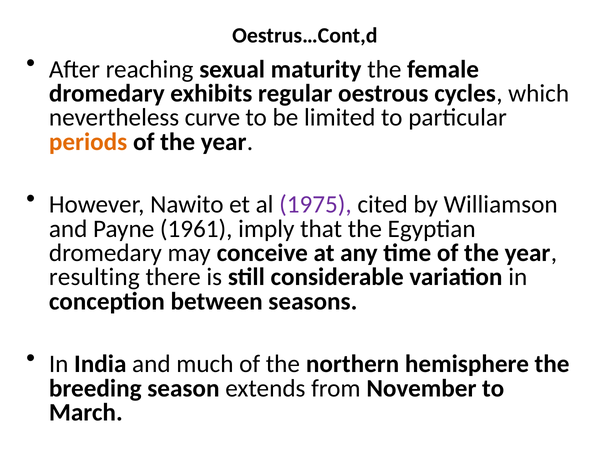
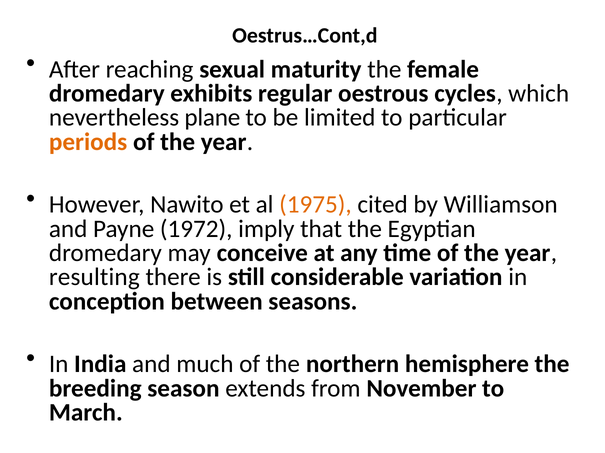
curve: curve -> plane (212, 118)
1975 colour: purple -> orange (315, 205)
1961: 1961 -> 1972 (196, 229)
